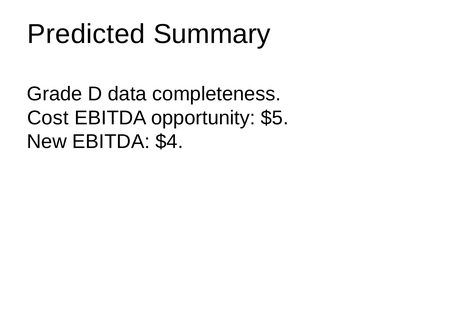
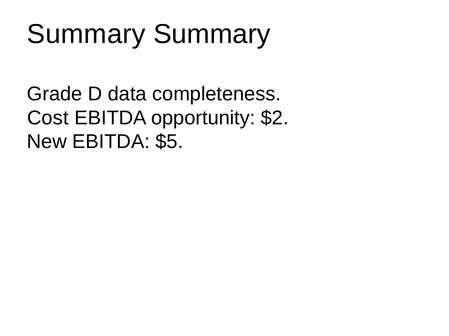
Predicted: Predicted -> Summary (86, 34)
$5: $5 -> $2 (275, 118)
$4: $4 -> $5 (169, 142)
